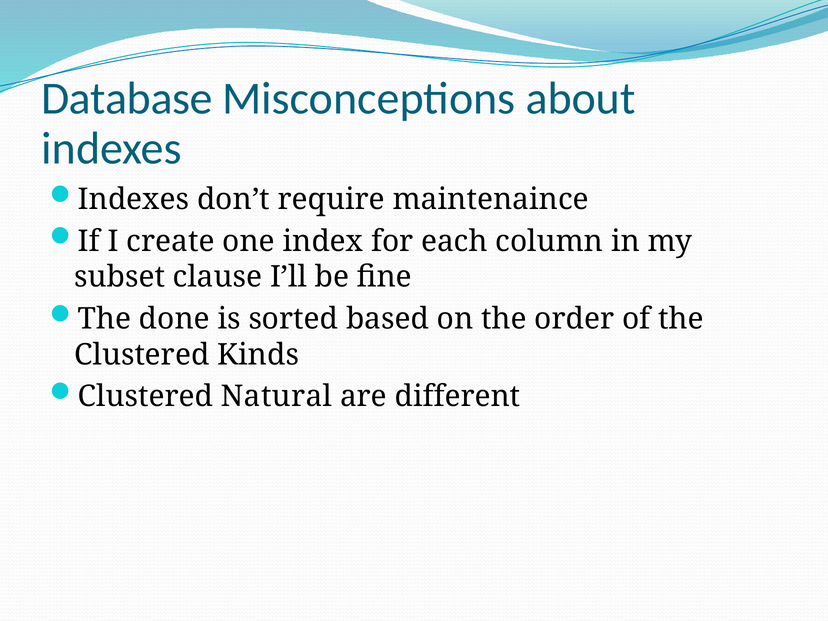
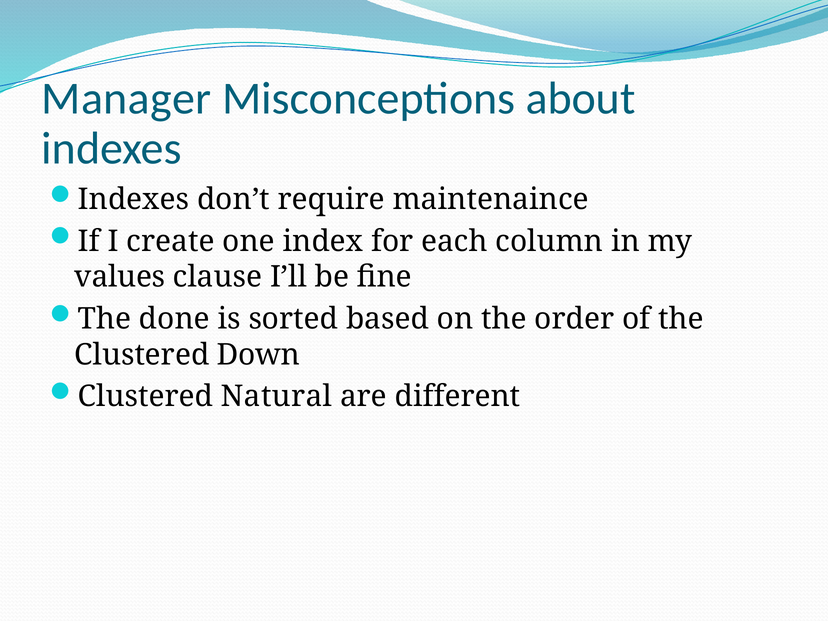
Database: Database -> Manager (126, 99)
subset: subset -> values (120, 277)
Kinds: Kinds -> Down (258, 355)
